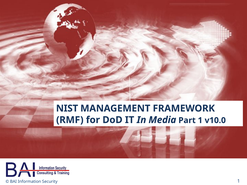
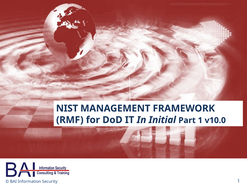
Media: Media -> Initial (162, 120)
